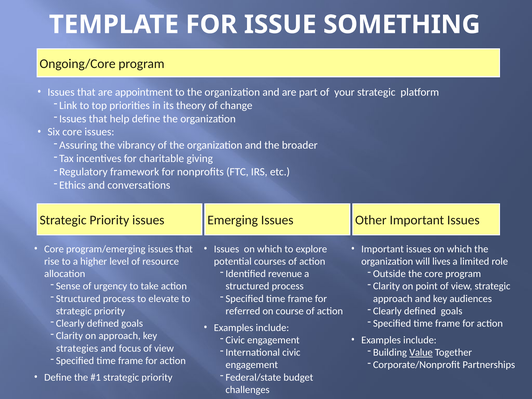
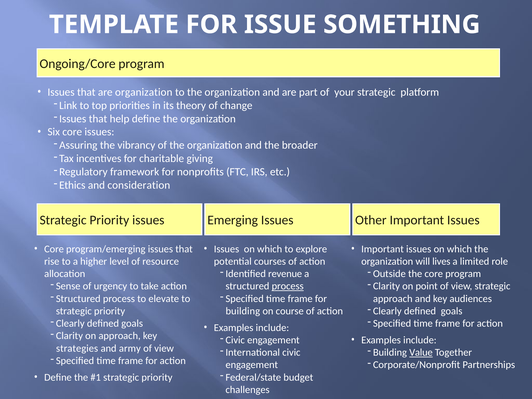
are appointment: appointment -> organization (144, 92)
conversations: conversations -> consideration (139, 185)
process underline: none -> present (288, 286)
referred: referred -> building (243, 311)
focus: focus -> army (130, 348)
